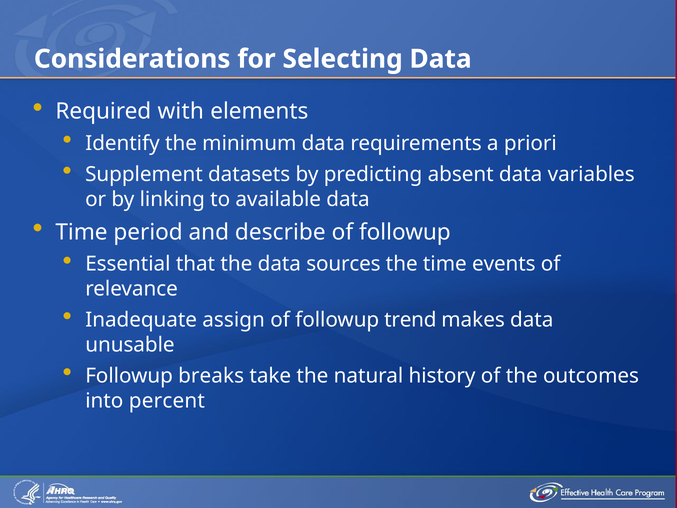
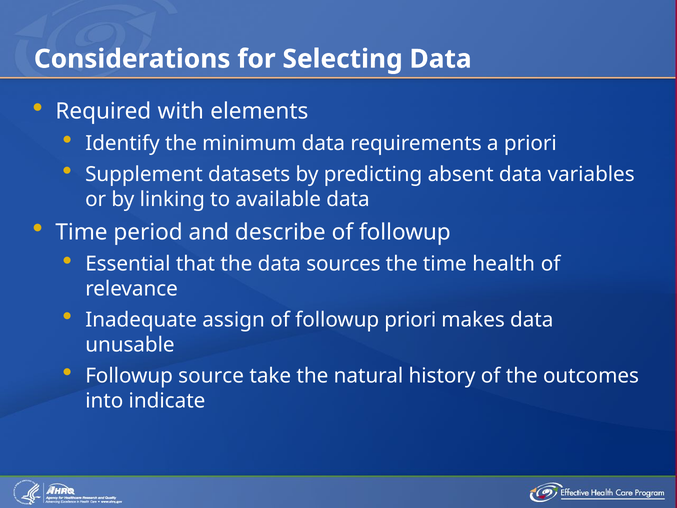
events: events -> health (504, 264)
followup trend: trend -> priori (410, 320)
breaks: breaks -> source (211, 376)
percent: percent -> indicate (167, 400)
